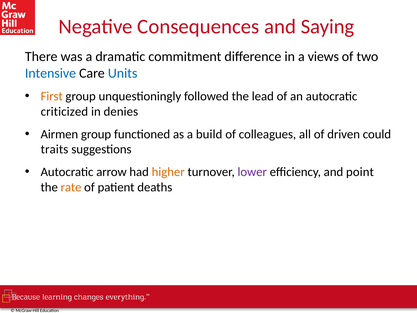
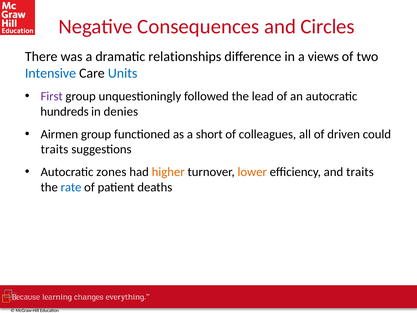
Saying: Saying -> Circles (328, 26)
commitment: commitment -> relationships (185, 57)
First colour: orange -> purple (52, 96)
criticized: criticized -> hundreds (65, 112)
build: build -> short (209, 134)
arrow: arrow -> zones (111, 172)
lower colour: purple -> orange (252, 172)
and point: point -> traits (360, 172)
rate colour: orange -> blue (71, 187)
